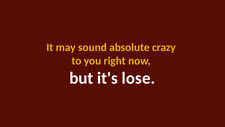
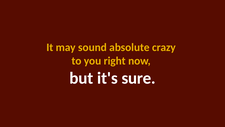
lose: lose -> sure (139, 78)
